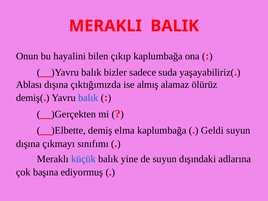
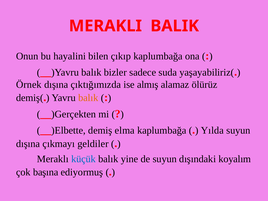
Ablası: Ablası -> Örnek (29, 85)
balık colour: blue -> orange (88, 98)
Geldi: Geldi -> Yılda (212, 130)
sınıfımı: sınıfımı -> geldiler (93, 144)
adlarına: adlarına -> koyalım (235, 159)
